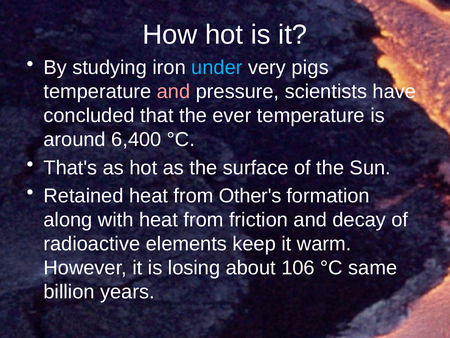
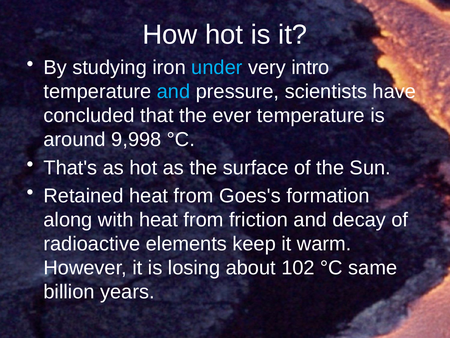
pigs: pigs -> intro (310, 67)
and colour: pink -> light blue (174, 91)
6,400: 6,400 -> 9,998 (136, 139)
Other's: Other's -> Goes's (250, 195)
106: 106 -> 102 (298, 268)
